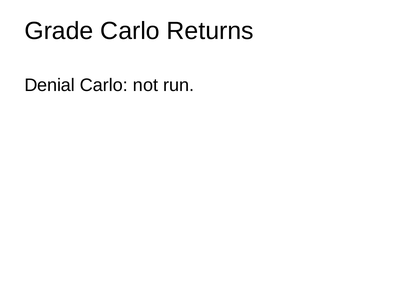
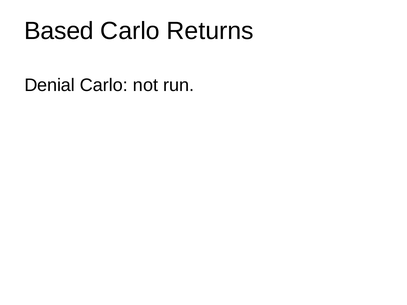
Grade: Grade -> Based (59, 31)
